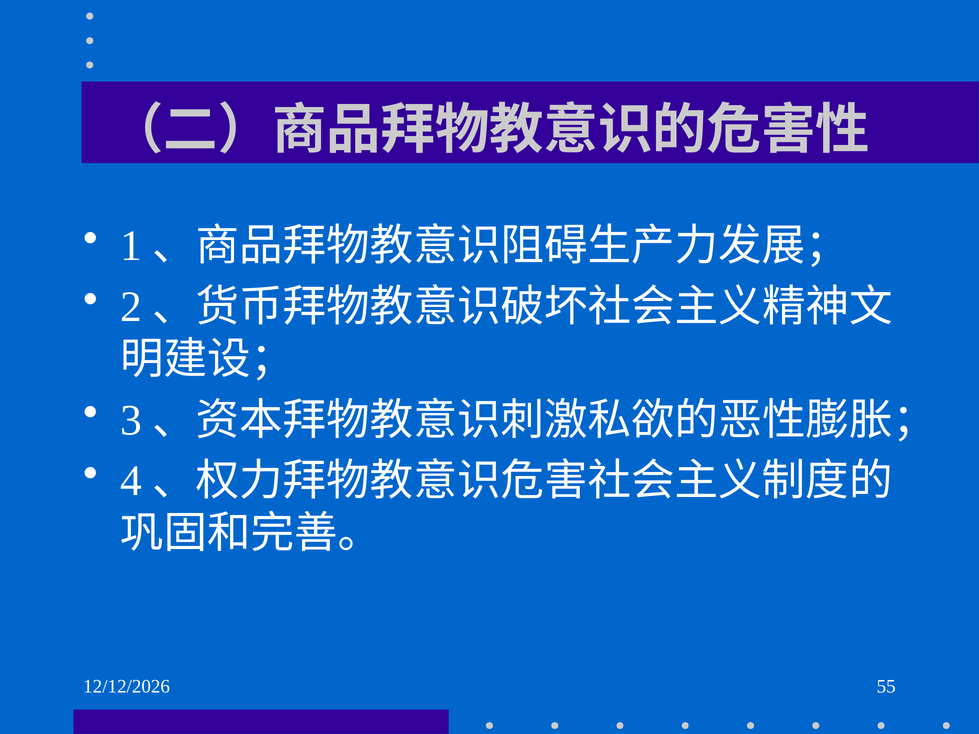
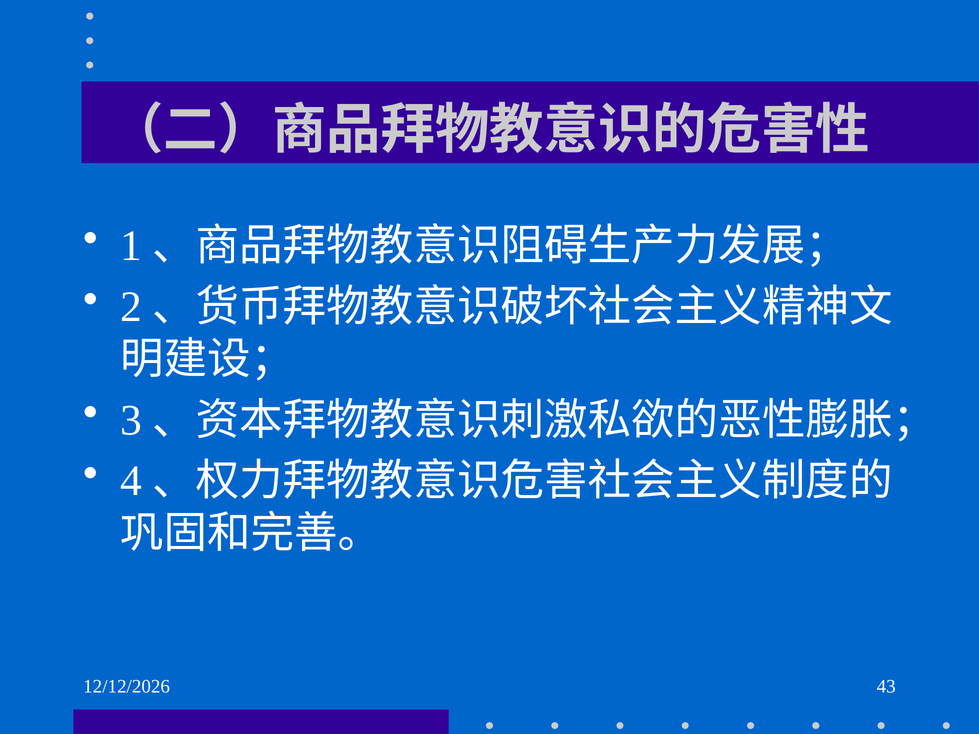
55: 55 -> 43 (886, 687)
